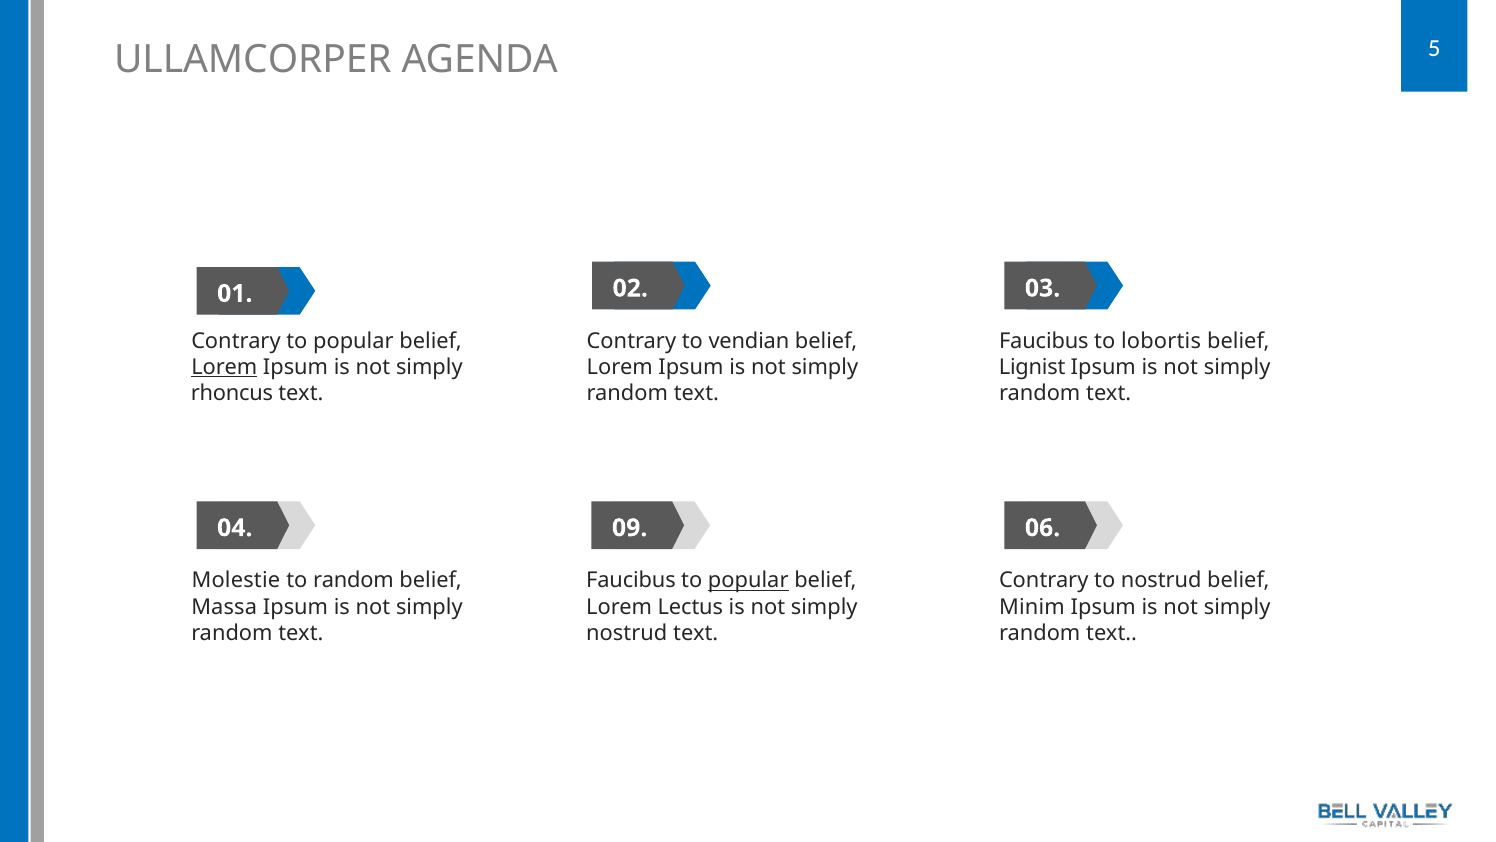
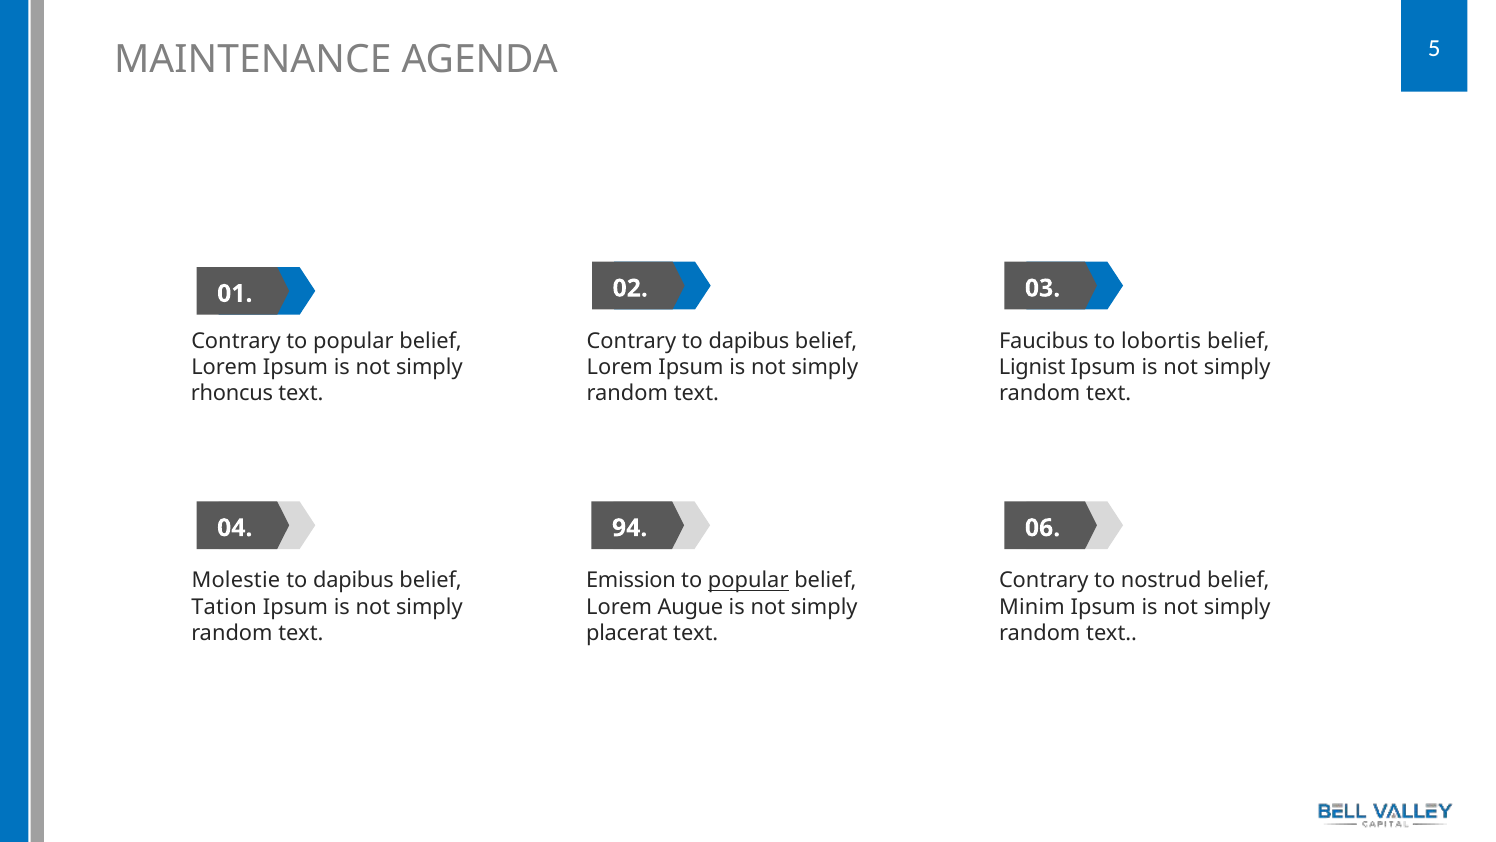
ULLAMCORPER: ULLAMCORPER -> MAINTENANCE (253, 60)
Contrary to vendian: vendian -> dapibus (749, 341)
Lorem underline: present -> none (224, 367)
09: 09 -> 94 (630, 528)
random: random -> dapibus (353, 580)
Faucibus: Faucibus -> Emission (631, 580)
Massa: Massa -> Tation (224, 607)
Lectus: Lectus -> Augue (690, 607)
nostrud: nostrud -> placerat (627, 633)
